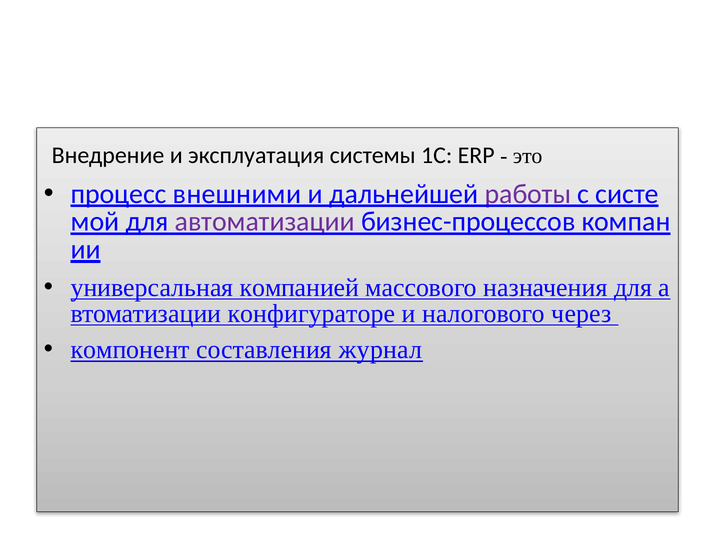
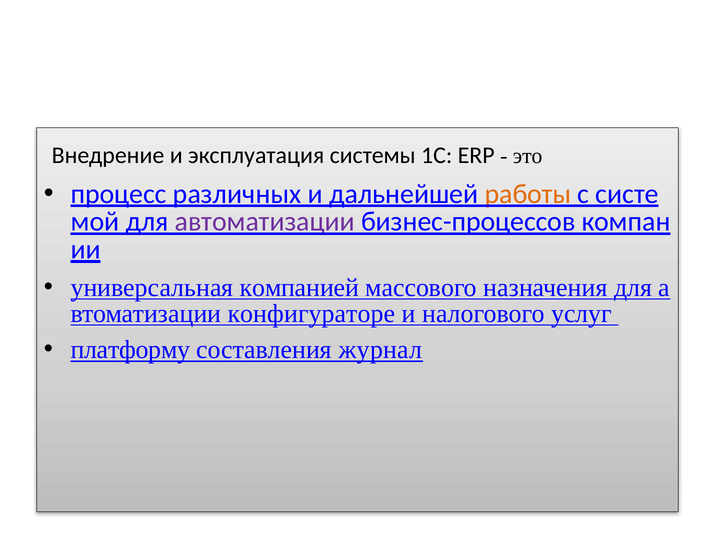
внешними: внешними -> различных (237, 194)
работы colour: purple -> orange (528, 194)
через: через -> услуг (581, 313)
компонент: компонент -> платформу (130, 350)
